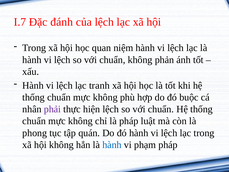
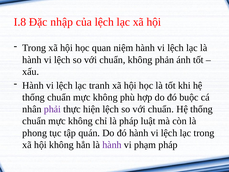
I.7: I.7 -> I.8 (20, 22)
đánh: đánh -> nhập (62, 22)
hành colour: blue -> purple (112, 145)
